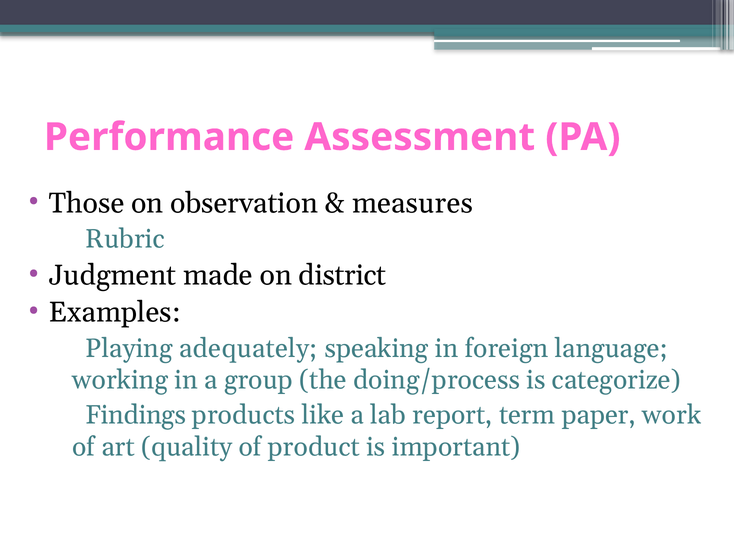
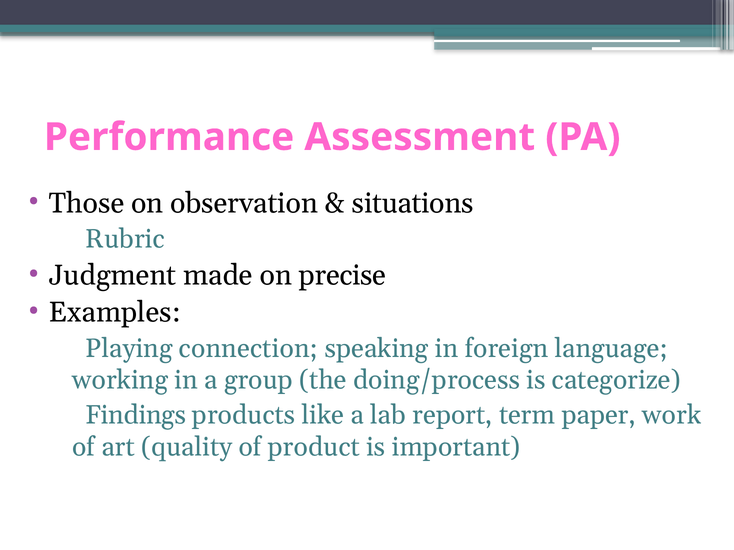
measures: measures -> situations (413, 203)
district: district -> precise (342, 275)
adequately: adequately -> connection (249, 349)
